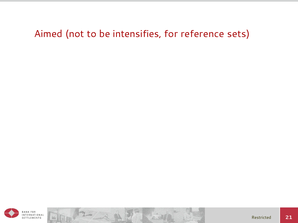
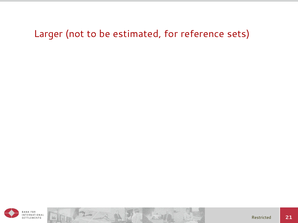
Aimed: Aimed -> Larger (48, 34)
intensifies: intensifies -> estimated (137, 34)
